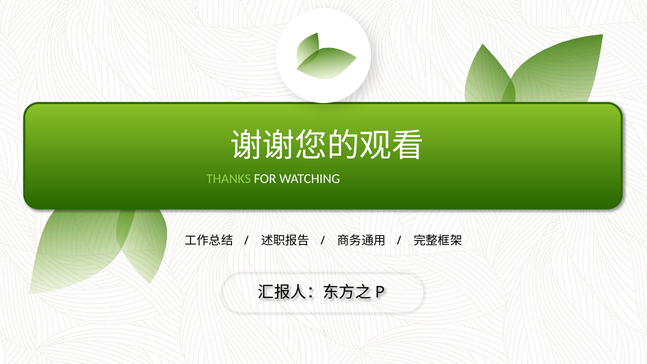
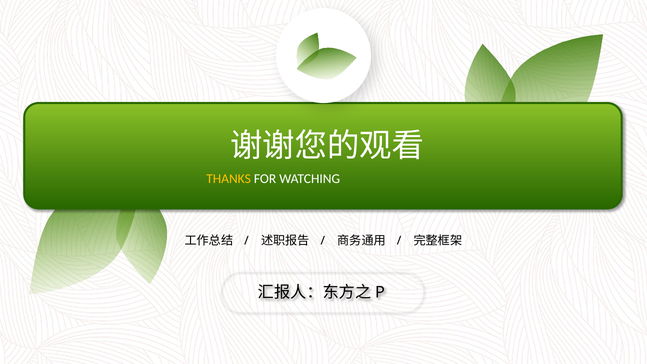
THANKS colour: light green -> yellow (229, 179)
